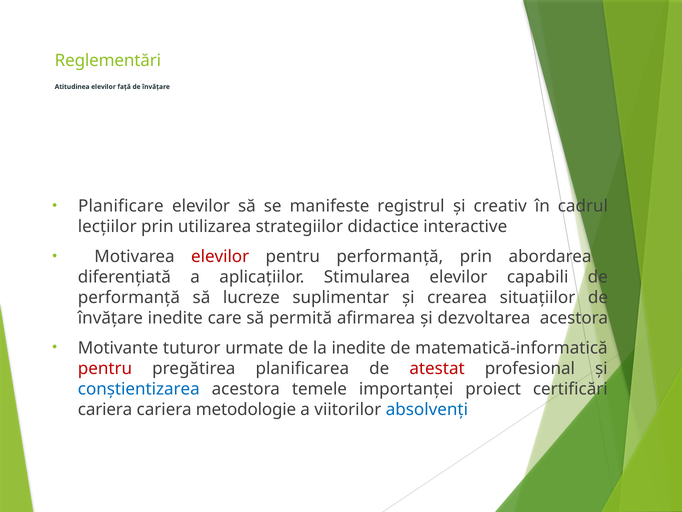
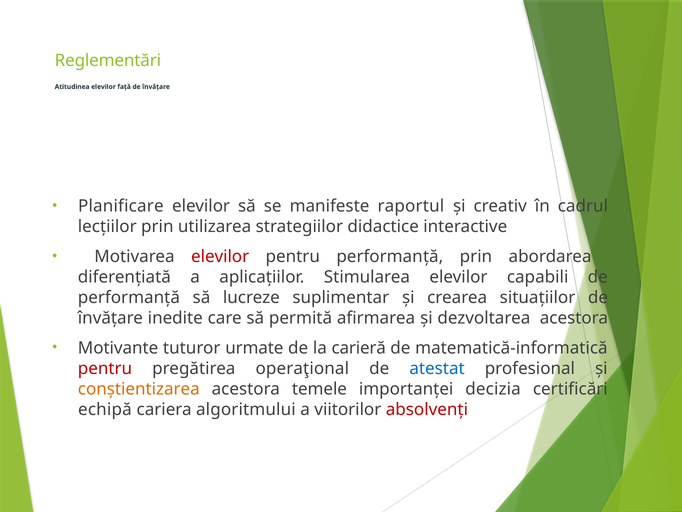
registrul: registrul -> raportul (411, 206)
la inedite: inedite -> carieră (359, 348)
planificarea: planificarea -> operaţional (302, 368)
atestat colour: red -> blue (437, 368)
conștientizarea colour: blue -> orange (139, 389)
proiect: proiect -> decizia (493, 389)
cariera: cariera -> echipă (105, 409)
metodologie: metodologie -> algoritmului (246, 409)
absolvenți colour: blue -> red (427, 409)
